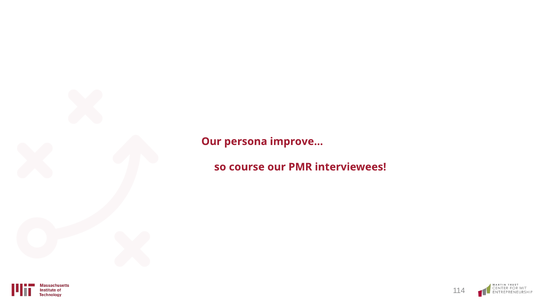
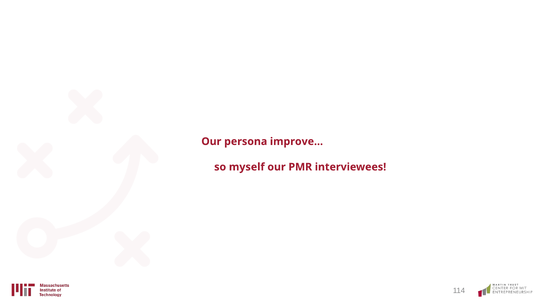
course: course -> myself (247, 167)
